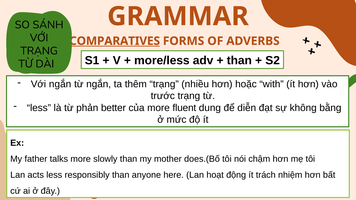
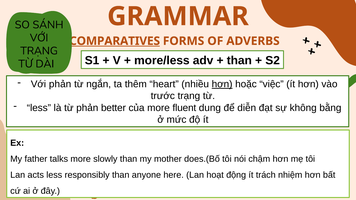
Với ngắn: ngắn -> phản (60, 84)
thêm trạng: trạng -> heart (164, 84)
hơn underline: none -> present (222, 84)
with: with -> việc (272, 84)
